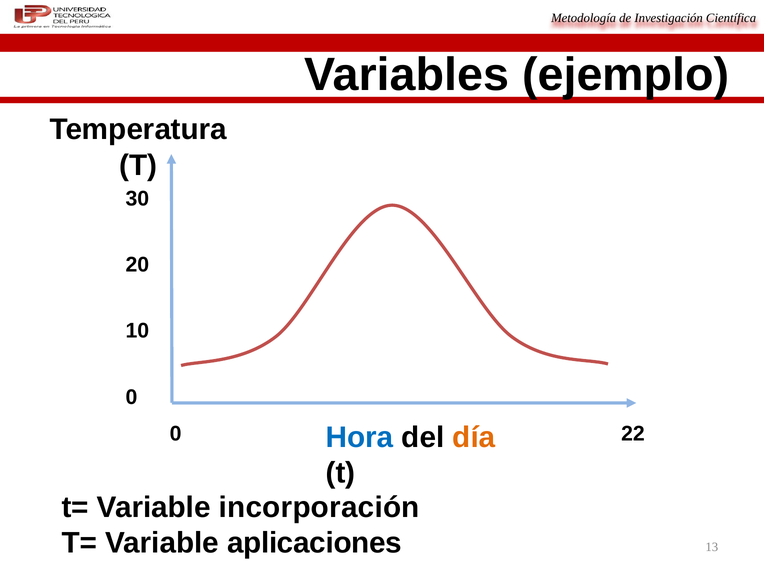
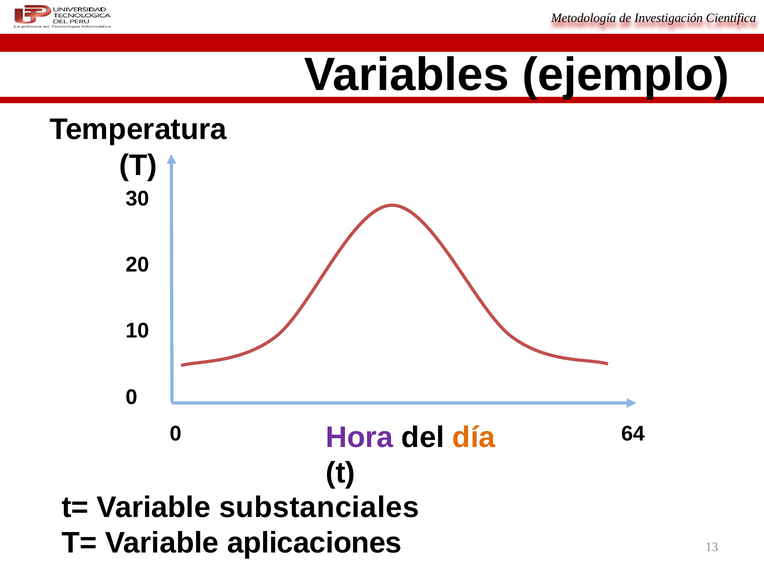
Hora colour: blue -> purple (360, 437)
22: 22 -> 64 (633, 434)
incorporación: incorporación -> substanciales (319, 508)
